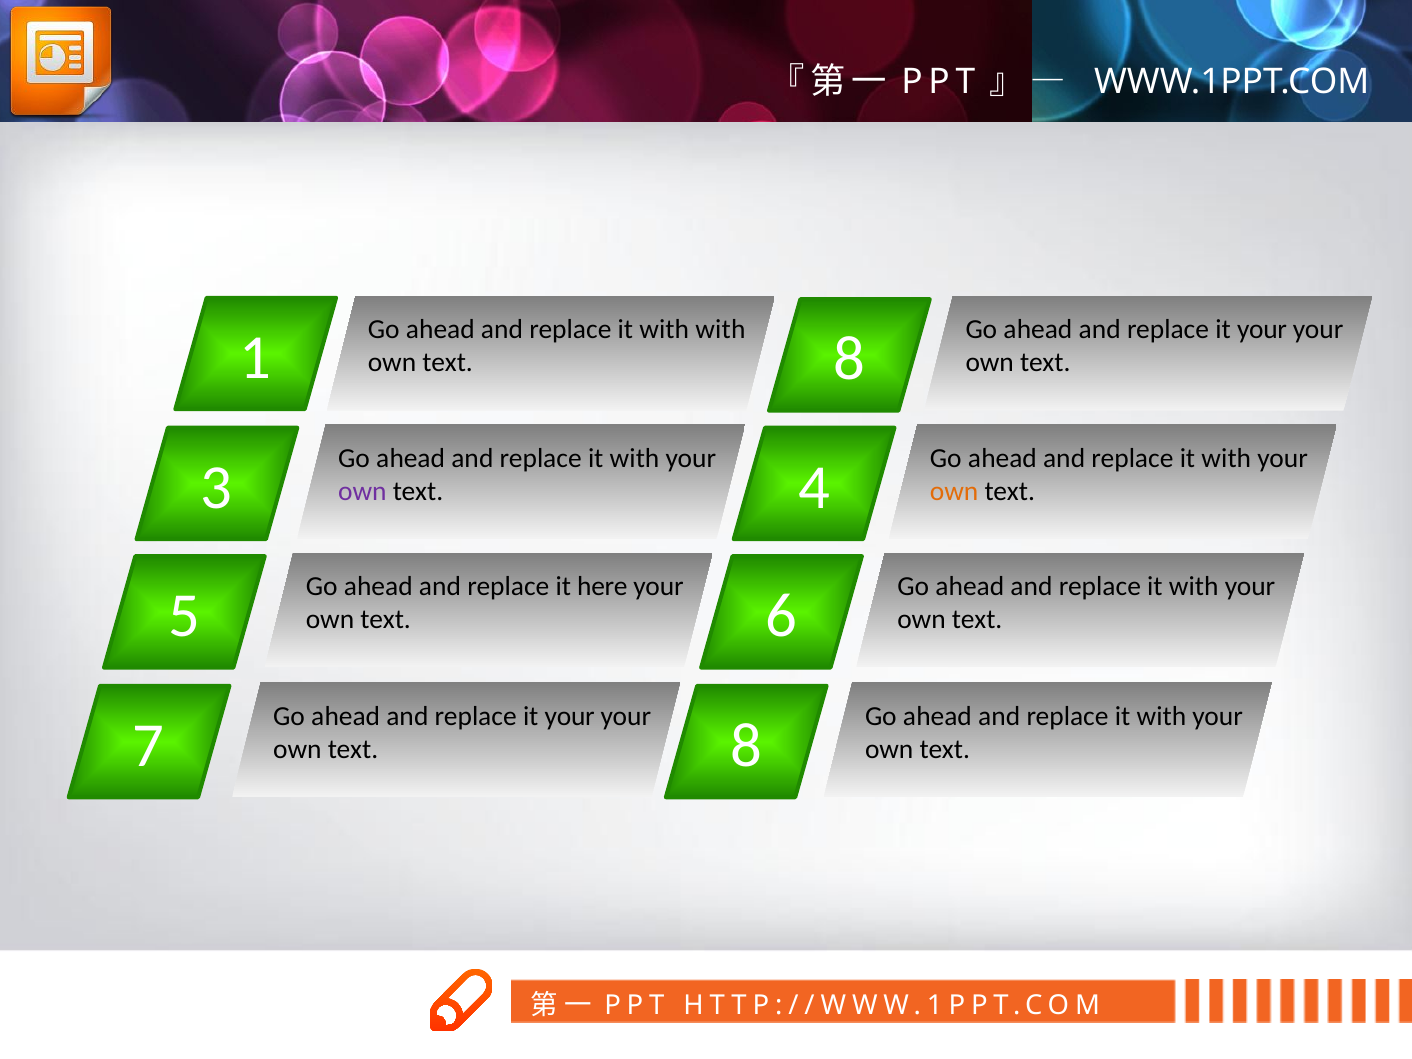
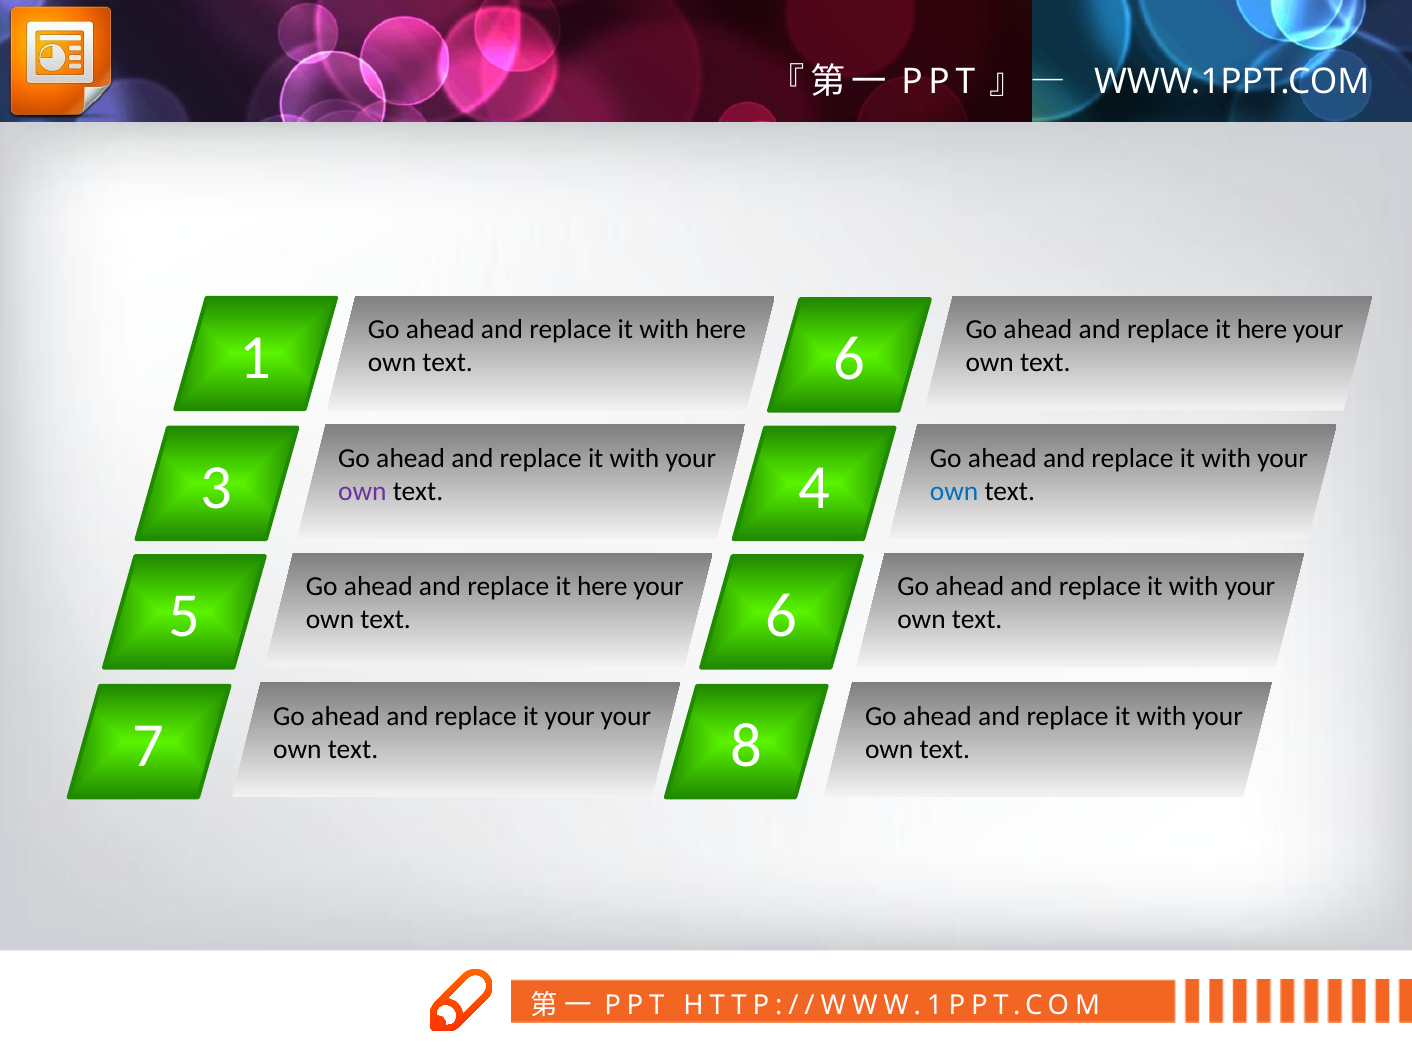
your: your -> here (1262, 330)
with with: with -> here (721, 330)
text 8: 8 -> 6 (849, 359)
own colour: orange -> blue (954, 492)
